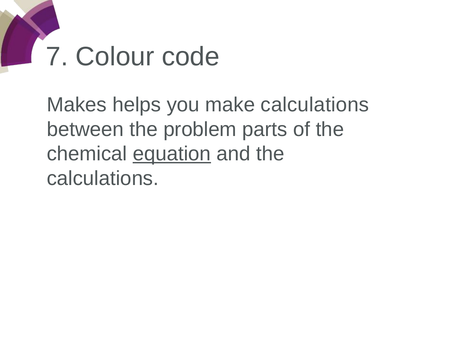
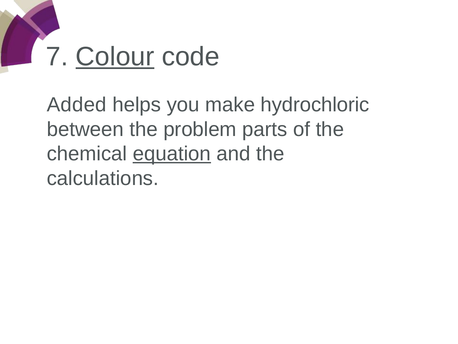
Colour underline: none -> present (115, 57)
Makes: Makes -> Added (77, 105)
make calculations: calculations -> hydrochloric (315, 105)
